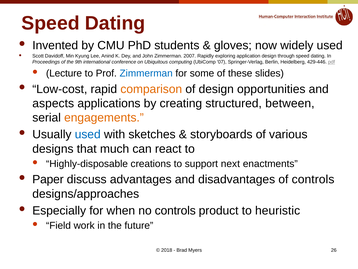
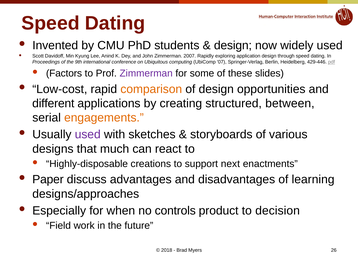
gloves: gloves -> design (233, 45)
Lecture: Lecture -> Factors (64, 73)
Zimmerman colour: blue -> purple (146, 73)
aspects: aspects -> different (53, 103)
used colour: blue -> purple (88, 134)
of controls: controls -> learning (313, 179)
heuristic: heuristic -> decision (278, 210)
